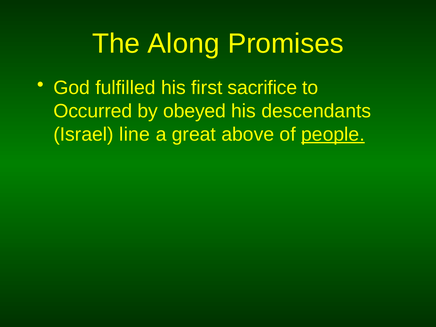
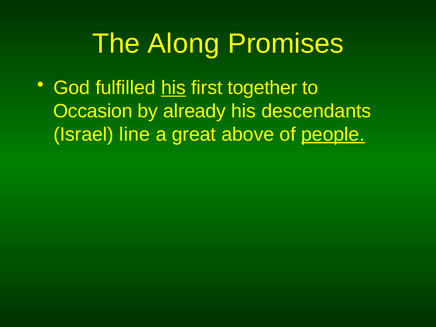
his underline: none -> present (174, 88)
sacrifice: sacrifice -> together (262, 88)
Occurred: Occurred -> Occasion (93, 111)
obeyed: obeyed -> already (195, 111)
